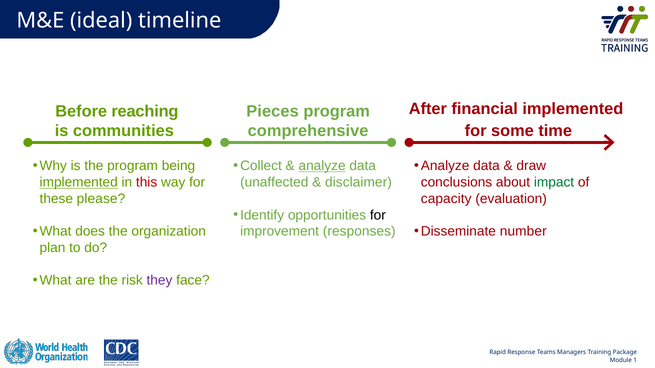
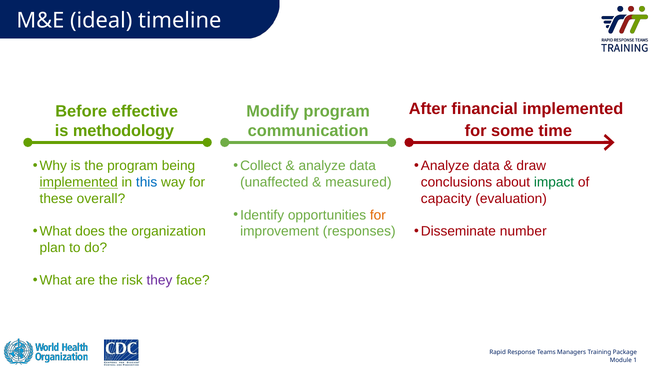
reaching: reaching -> effective (145, 112)
Pieces: Pieces -> Modify (273, 112)
communities: communities -> methodology (123, 131)
comprehensive: comprehensive -> communication (308, 131)
analyze underline: present -> none (322, 166)
this colour: red -> blue (147, 183)
disclaimer: disclaimer -> measured (358, 183)
please: please -> overall (101, 199)
for colour: black -> orange (378, 215)
